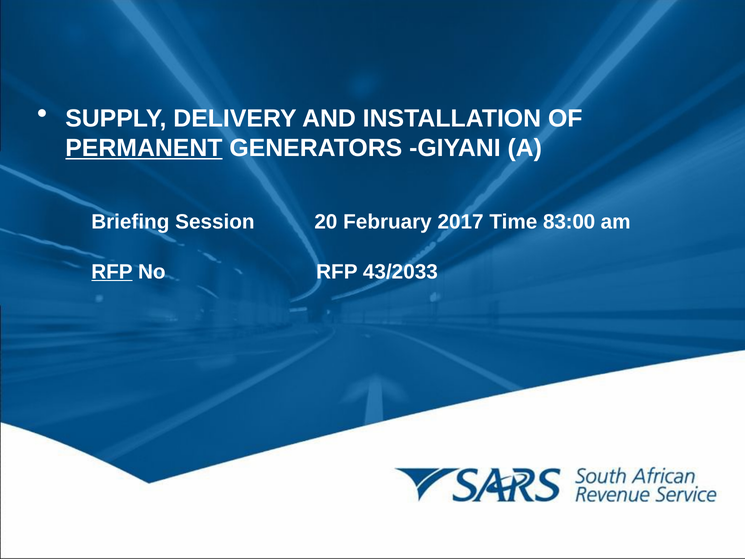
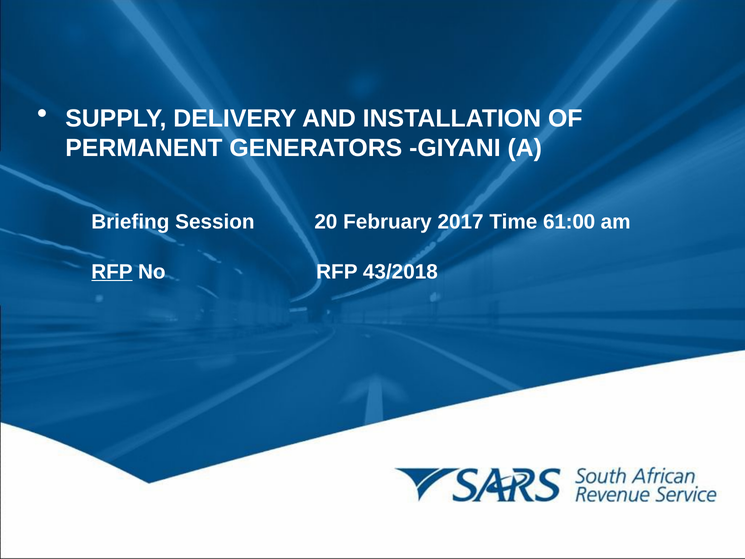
PERMANENT underline: present -> none (144, 148)
83:00: 83:00 -> 61:00 (569, 222)
43/2033: 43/2033 -> 43/2018 (400, 272)
